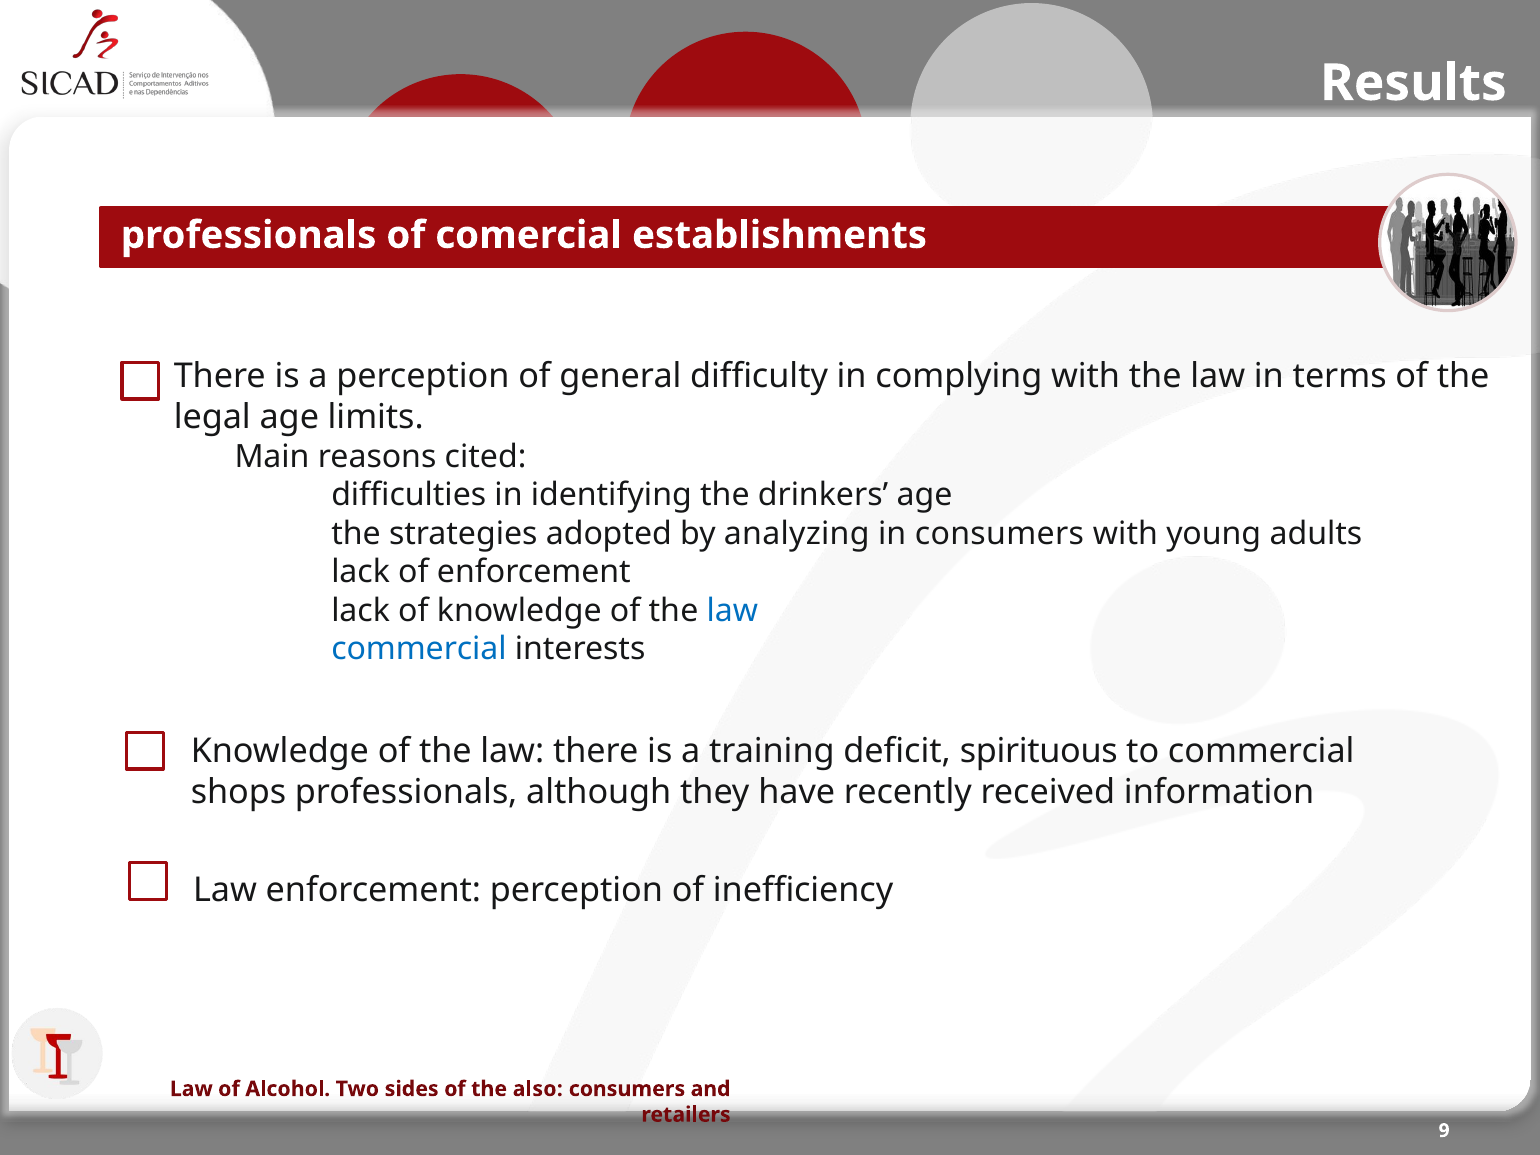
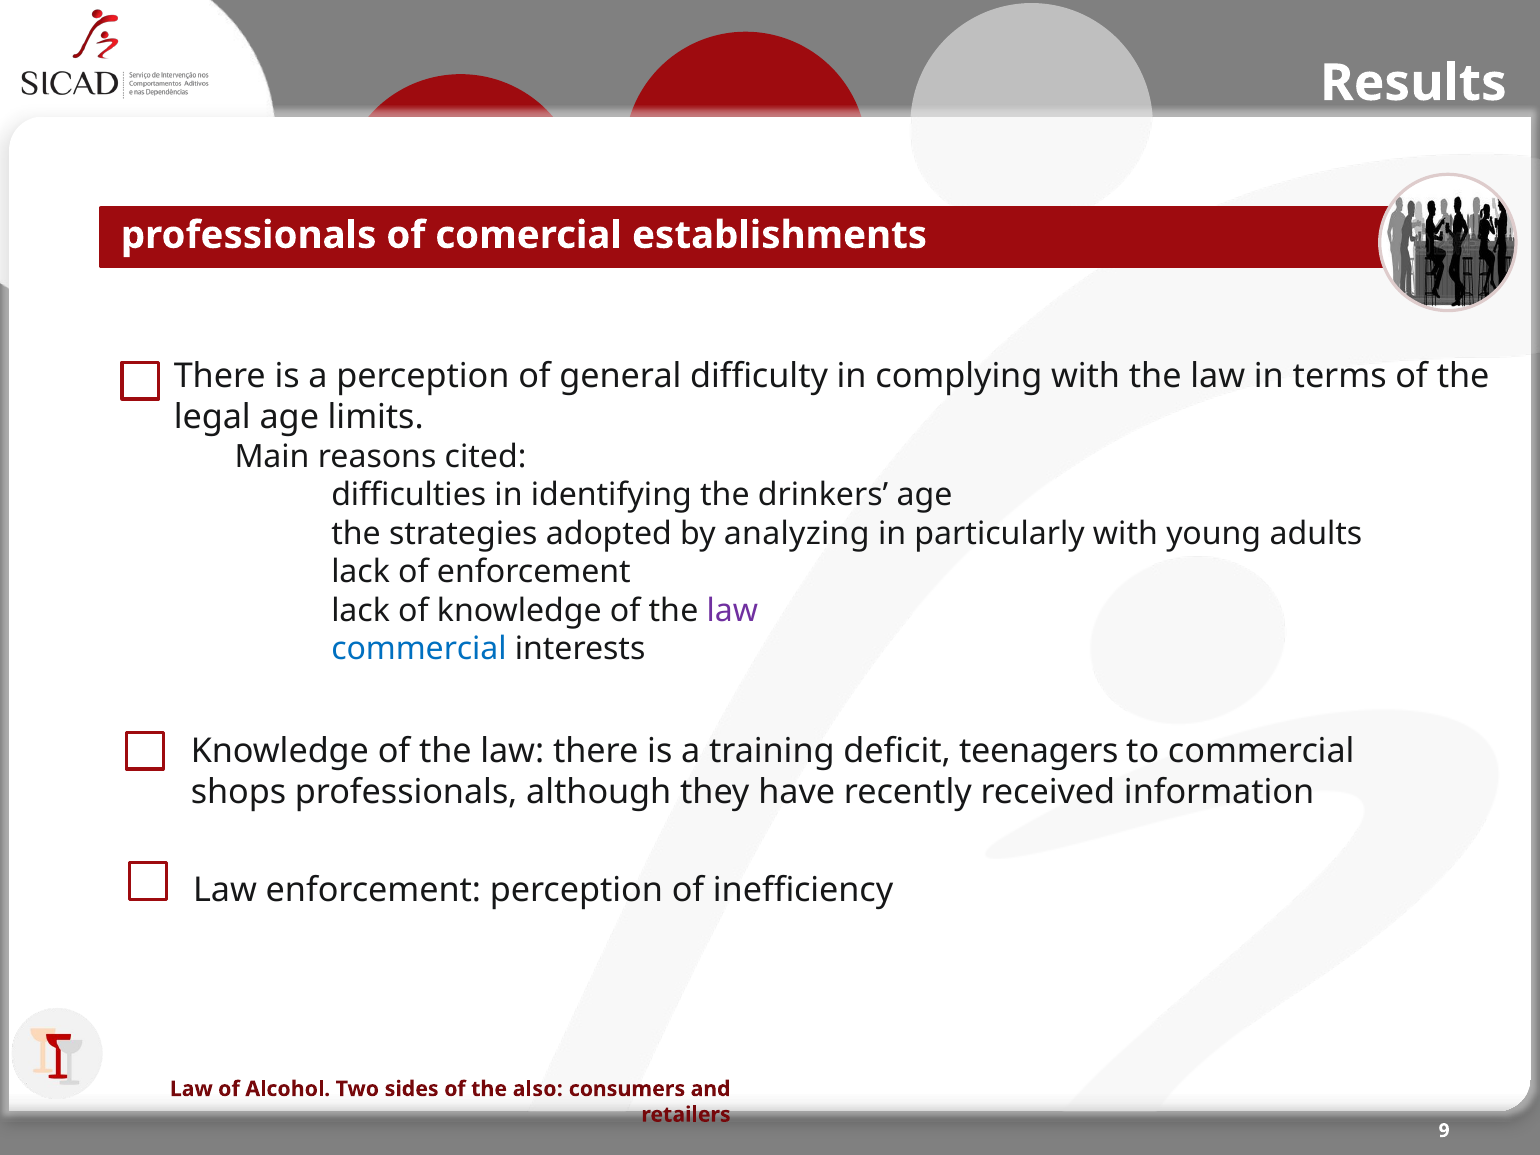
in consumers: consumers -> particularly (1000, 534)
law colour: blue -> purple (732, 611)
spirituous: spirituous -> teenagers (1039, 752)
